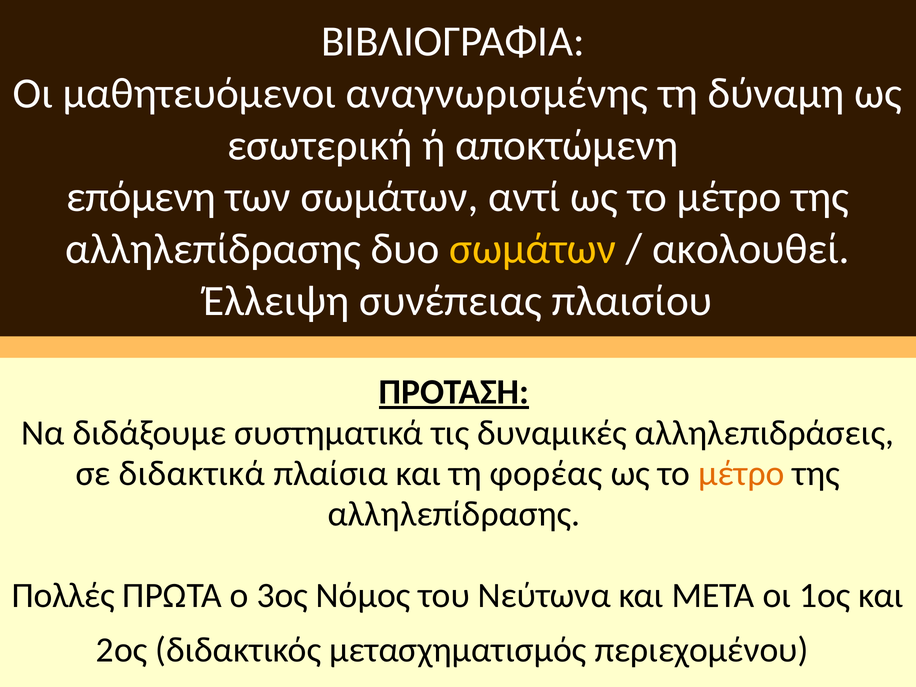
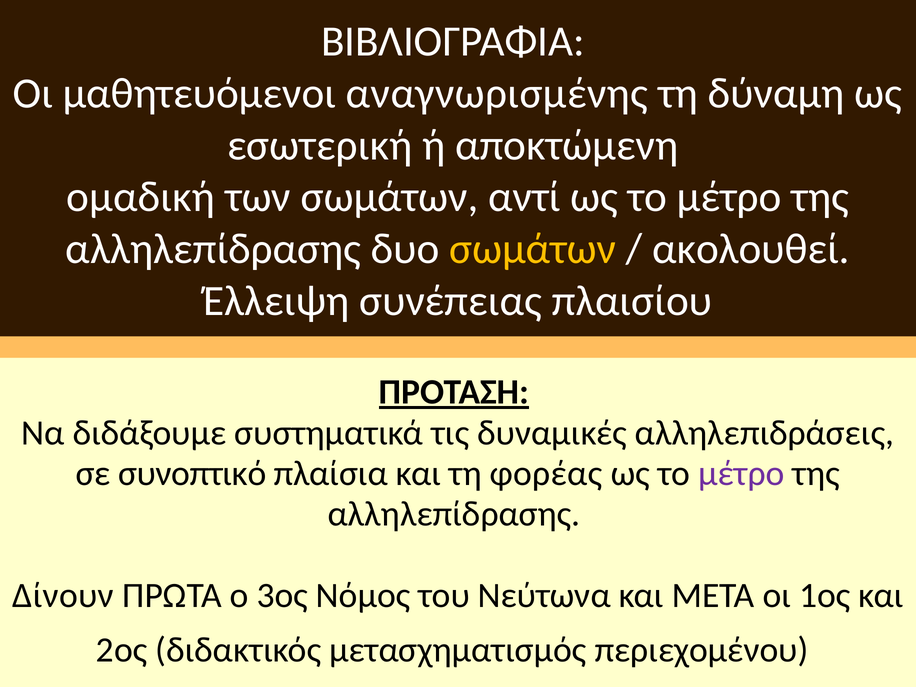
επόμενη: επόμενη -> ομαδική (141, 197)
διδακτικά: διδακτικά -> συνοπτικό (192, 473)
μέτρο colour: orange -> purple (741, 473)
Πολλές: Πολλές -> Δίνουν (63, 595)
